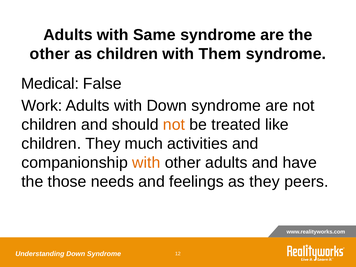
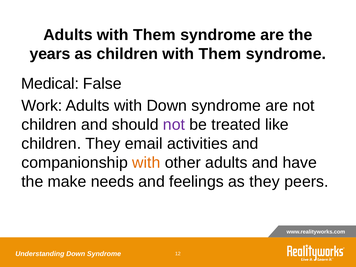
Adults with Same: Same -> Them (154, 35)
other: other -> years (50, 54)
not colour: orange -> purple (174, 125)
much: much -> email (144, 144)
those: those -> make (67, 182)
